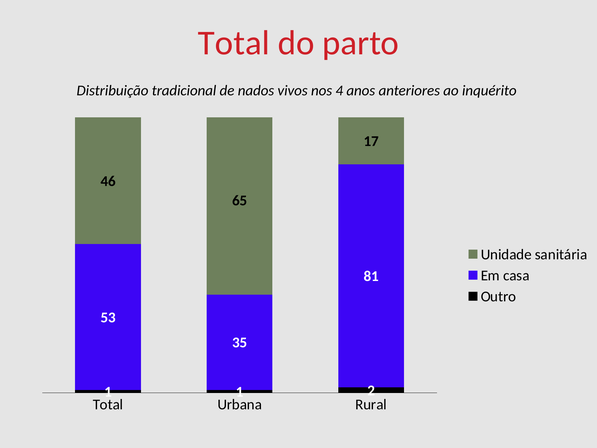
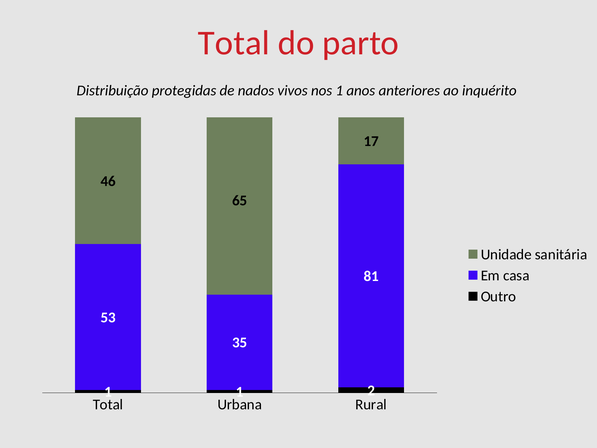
tradicional: tradicional -> protegidas (184, 90)
nos 4: 4 -> 1 (339, 90)
